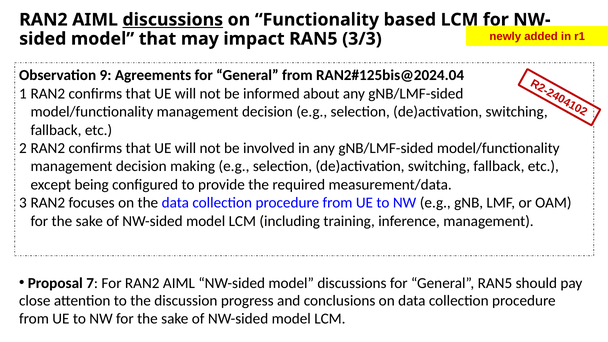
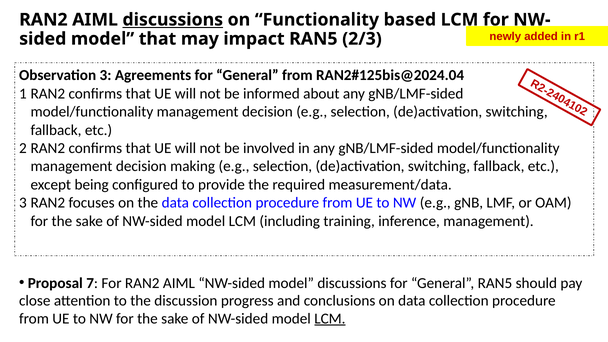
3/3: 3/3 -> 2/3 (362, 39)
9: 9 -> 3 (106, 75)
LCM underline: none -> present (330, 319)
